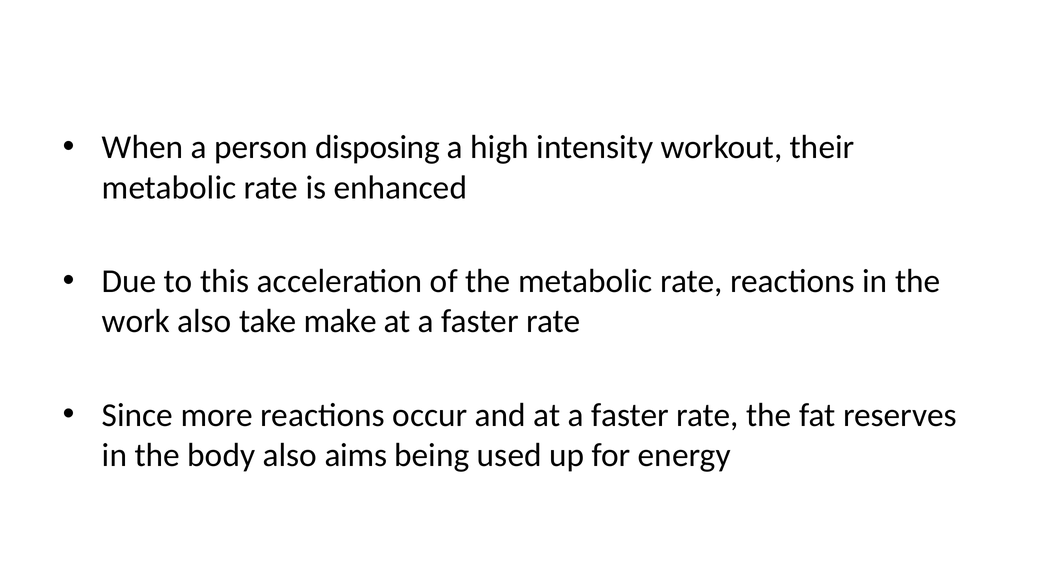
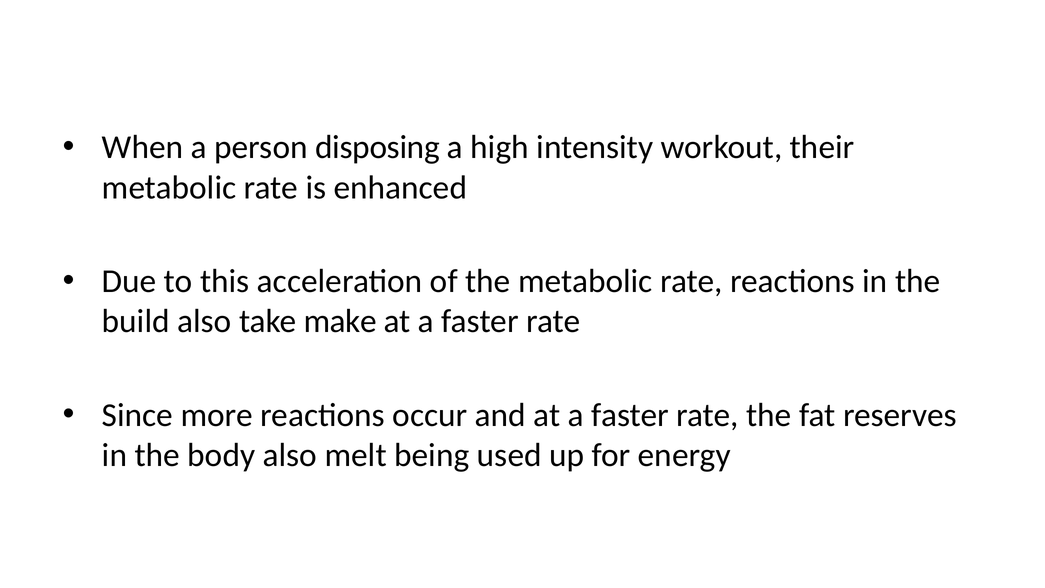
work: work -> build (136, 321)
aims: aims -> melt (356, 455)
